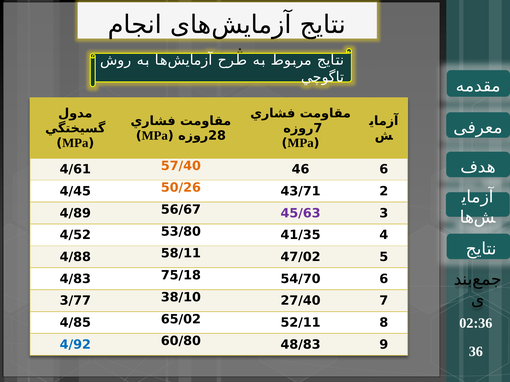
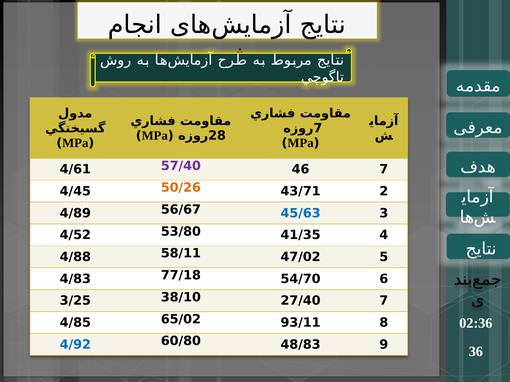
57/40 colour: orange -> purple (181, 166)
46 6: 6 -> 7 (384, 170)
45/63 colour: purple -> blue (301, 213)
75/18: 75/18 -> 77/18 (181, 276)
3/77: 3/77 -> 3/25 (75, 301)
52/11: 52/11 -> 93/11 (301, 323)
